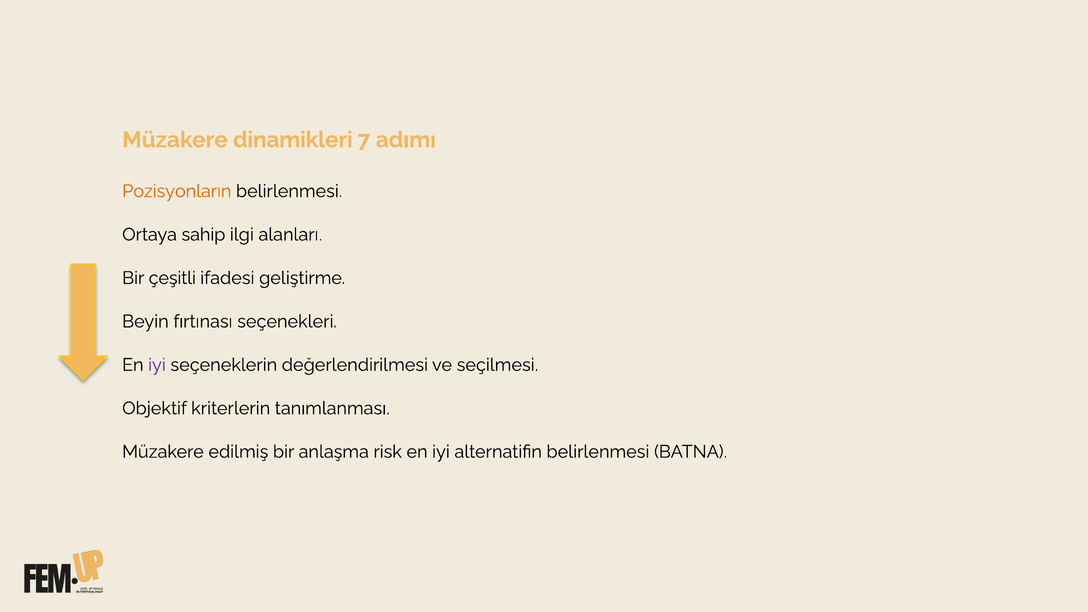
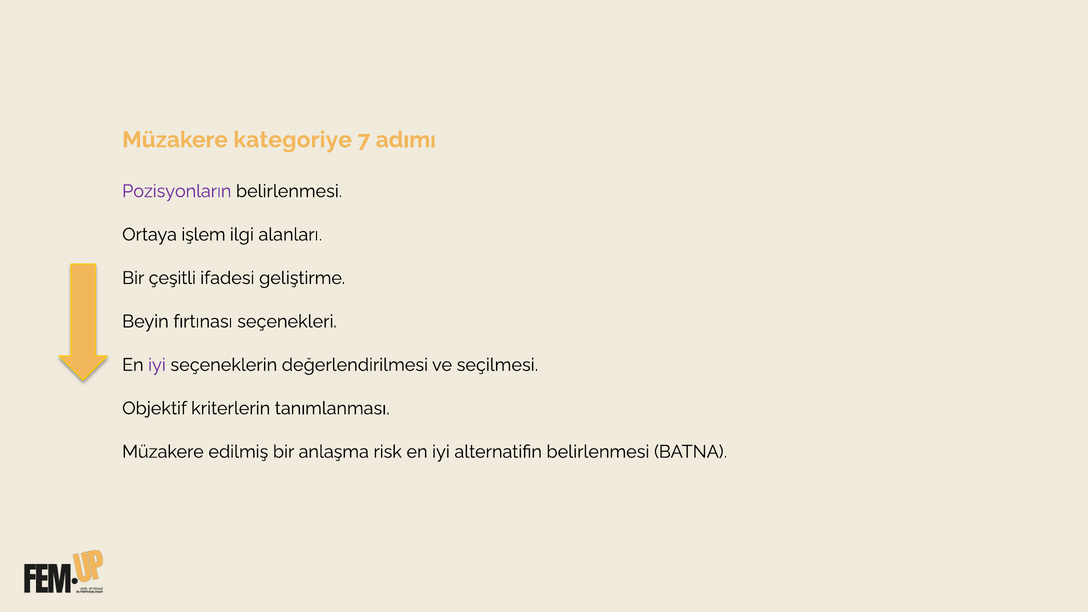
dinamikleri: dinamikleri -> kategoriye (293, 140)
Pozisyonların colour: orange -> purple (177, 191)
sahip: sahip -> işlem (203, 235)
